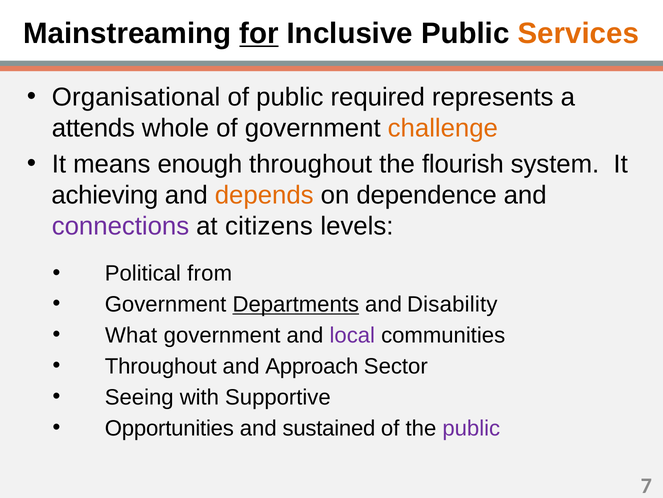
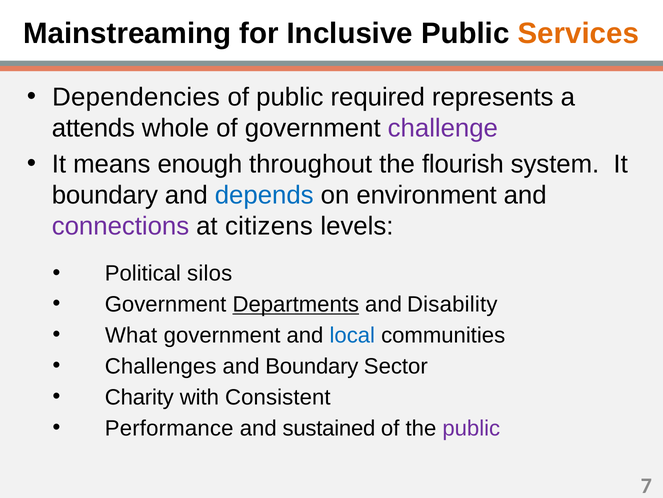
for underline: present -> none (259, 33)
Organisational: Organisational -> Dependencies (136, 97)
challenge colour: orange -> purple (443, 128)
achieving: achieving -> boundary (105, 195)
depends colour: orange -> blue (264, 195)
dependence: dependence -> environment (427, 195)
from: from -> silos (210, 273)
local colour: purple -> blue (352, 335)
Throughout: Throughout -> Challenges (161, 366)
and Approach: Approach -> Boundary (312, 366)
Seeing: Seeing -> Charity (139, 397)
Supportive: Supportive -> Consistent (278, 397)
Opportunities: Opportunities -> Performance (169, 428)
